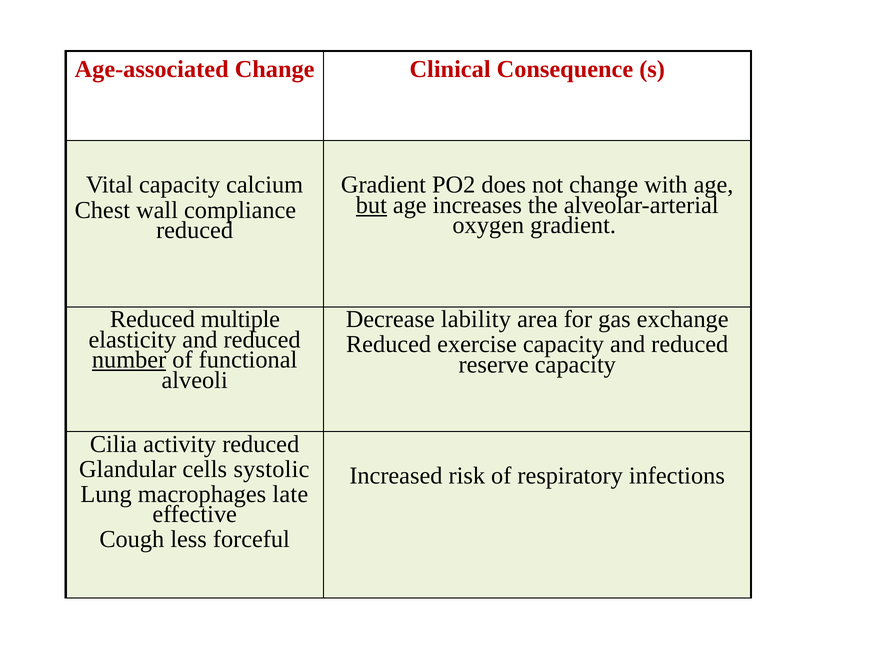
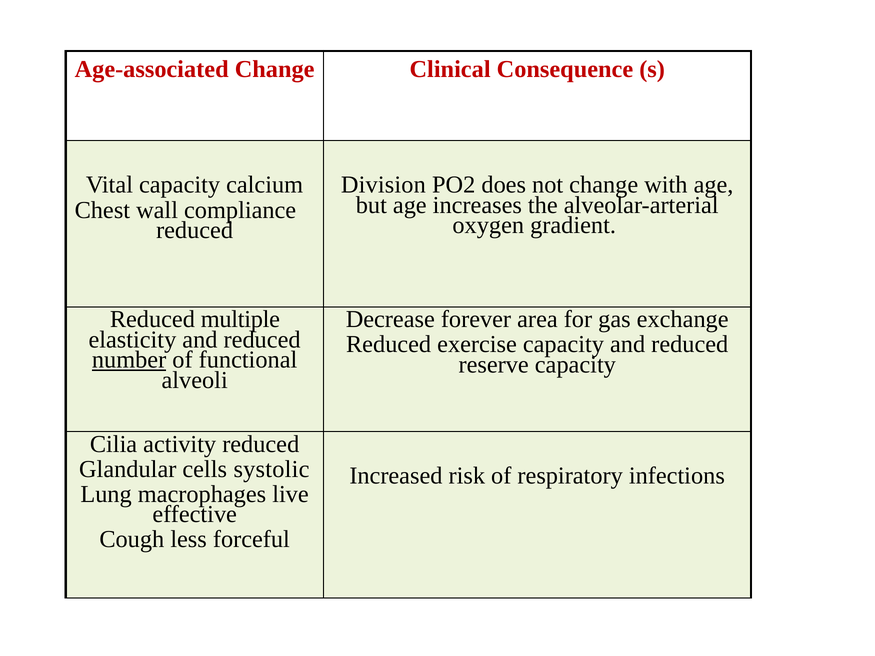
Gradient: Gradient -> Division (383, 185)
but underline: present -> none (371, 205)
lability: lability -> forever (476, 320)
late: late -> live (290, 494)
